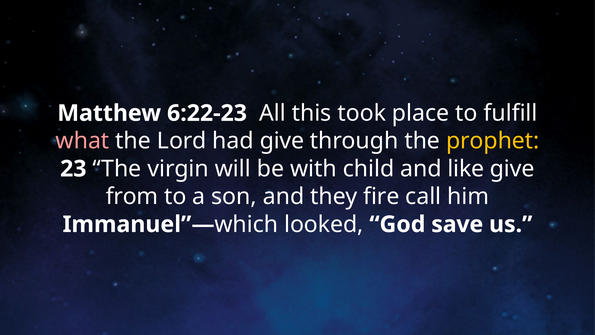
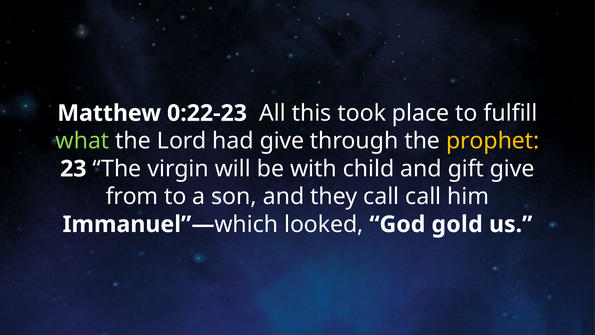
6:22-23: 6:22-23 -> 0:22-23 (207, 113)
what colour: pink -> light green (82, 141)
like: like -> gift (466, 169)
they fire: fire -> call (381, 196)
save: save -> gold (457, 224)
